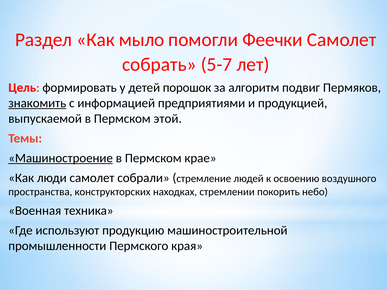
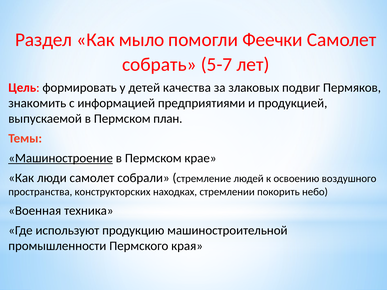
порошок: порошок -> качества (187, 88)
алгоритм: алгоритм -> злаковых (254, 88)
знакомить underline: present -> none (37, 103)
этой: этой -> план (168, 119)
